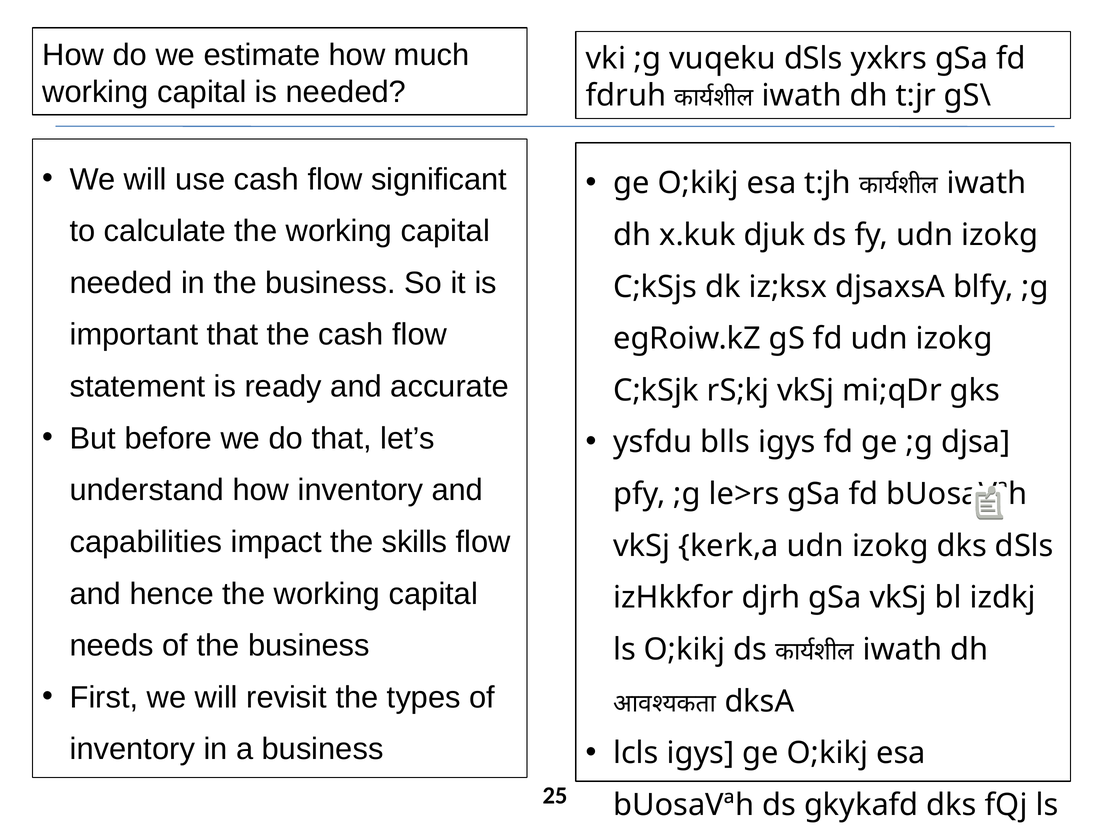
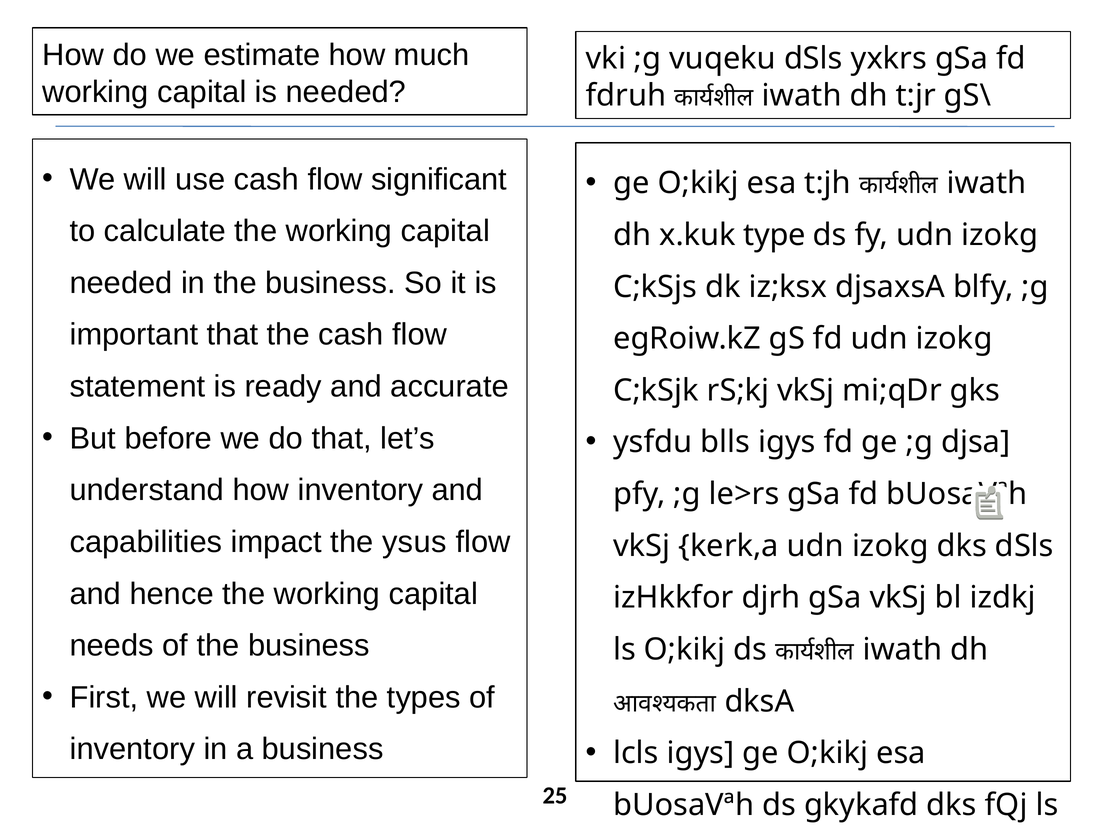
djuk: djuk -> type (775, 235)
skills: skills -> ysus (414, 542)
